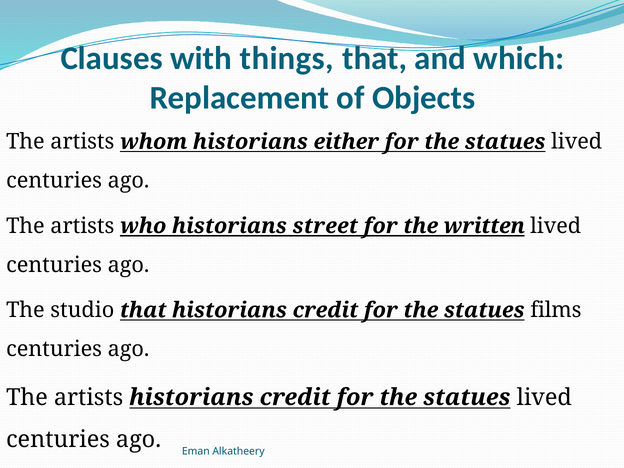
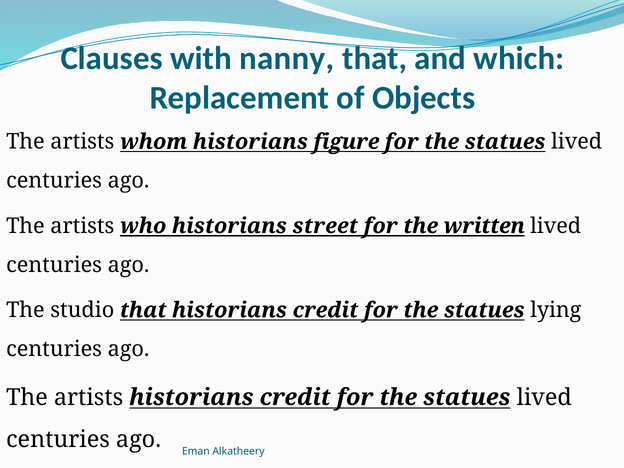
things: things -> nanny (287, 58)
either: either -> figure (346, 142)
films: films -> lying (556, 310)
